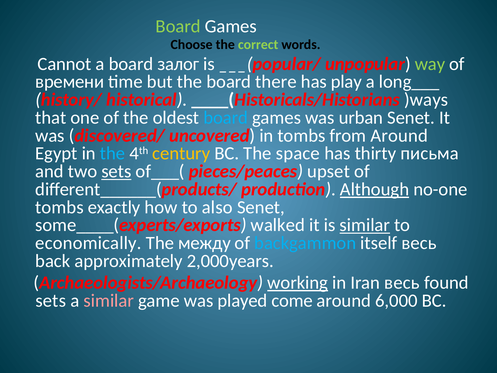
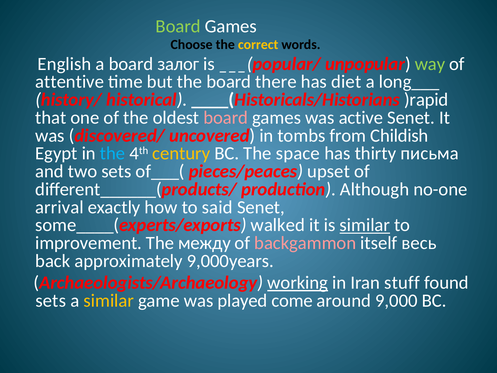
correct colour: light green -> yellow (258, 45)
Cannot: Cannot -> English (64, 64)
времени: времени -> attentive (70, 82)
play: play -> diet (346, 82)
)ways: )ways -> )rapid (426, 100)
board colour: light blue -> pink (226, 118)
urban: urban -> active (361, 118)
from Around: Around -> Childish (399, 135)
sets underline: present -> none (116, 171)
Although underline: present -> none (375, 189)
tombs: tombs -> arrival (59, 207)
also: also -> said (217, 207)
economically: economically -> improvement (89, 243)
backgammon colour: light blue -> pink (305, 243)
2,000years: 2,000years -> 9,000years (230, 261)
Iran весь: весь -> stuff (402, 282)
similar colour: pink -> yellow (109, 300)
6,000: 6,000 -> 9,000 (396, 300)
